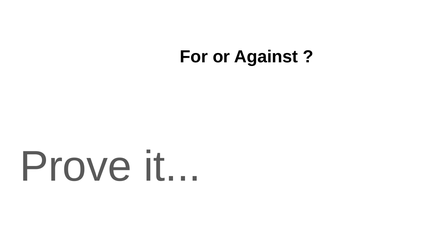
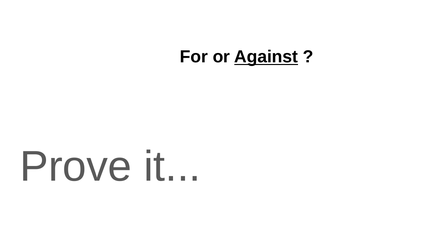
Against underline: none -> present (266, 57)
